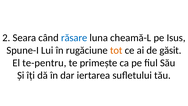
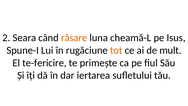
răsare colour: blue -> orange (74, 38)
găsit: găsit -> mult (170, 50)
te-pentru: te-pentru -> te-fericire (44, 63)
